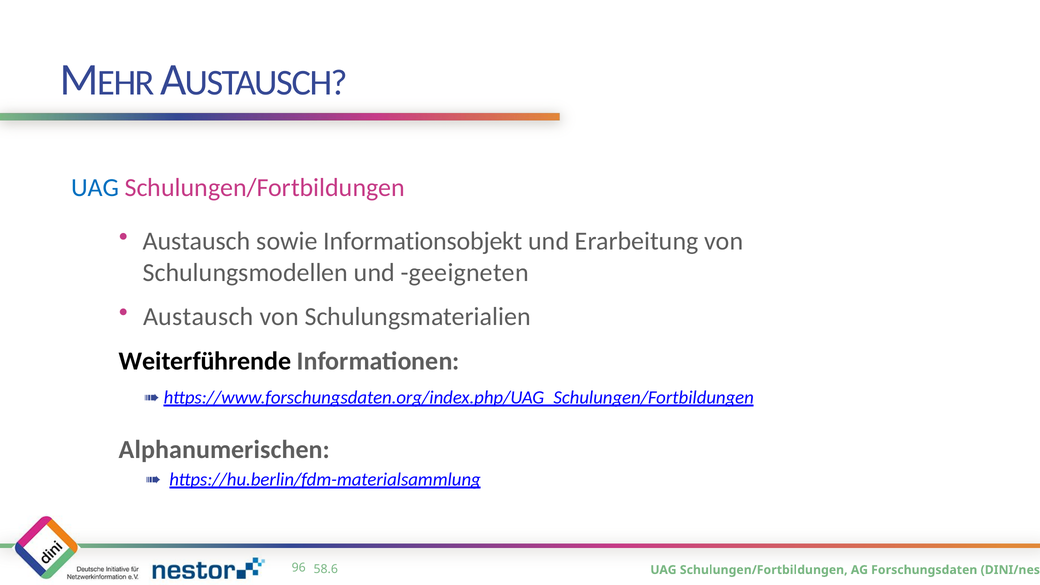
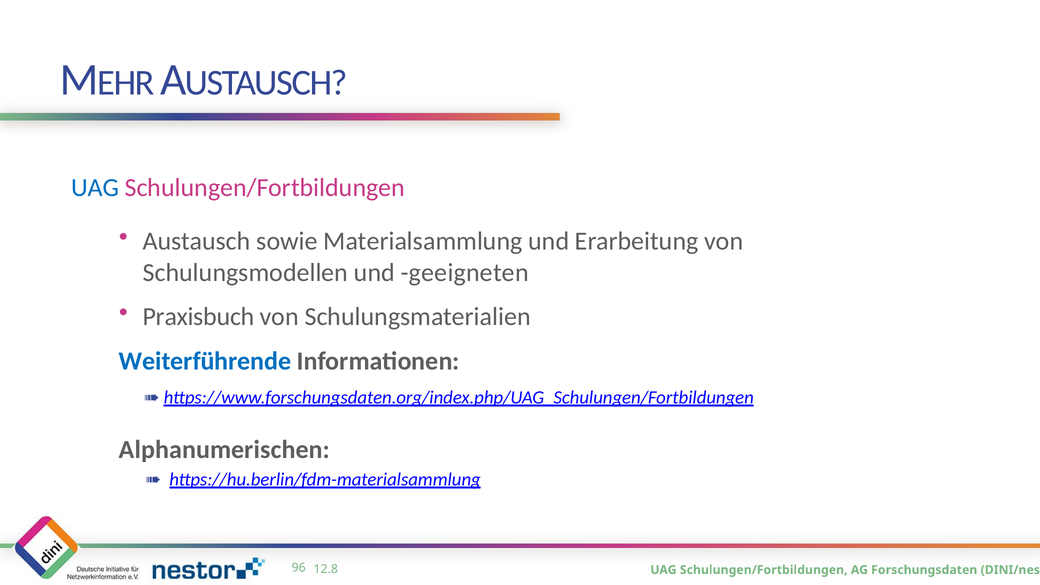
Informationsobjekt: Informationsobjekt -> Materialsammlung (423, 241)
Austausch: Austausch -> Praxisbuch (199, 317)
Weiterführende colour: black -> blue (205, 361)
58.6: 58.6 -> 12.8 (326, 569)
